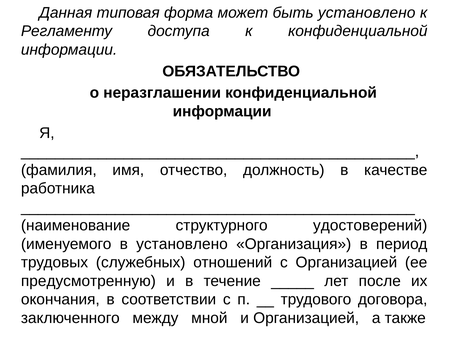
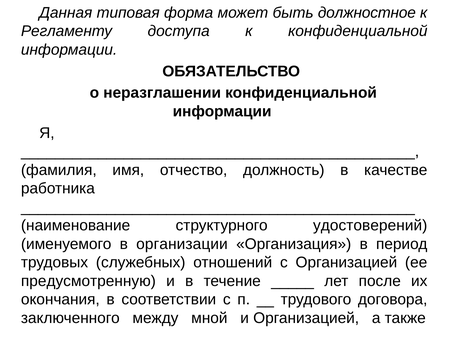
быть установлено: установлено -> должностное (367, 13)
в установлено: установлено -> организации (182, 244)
